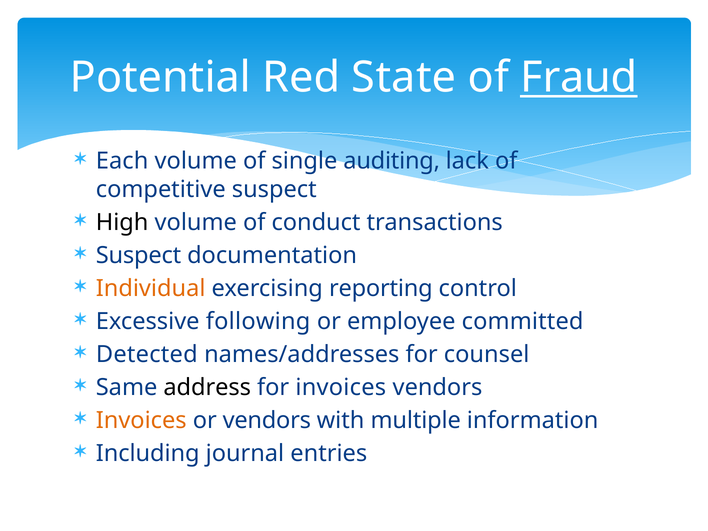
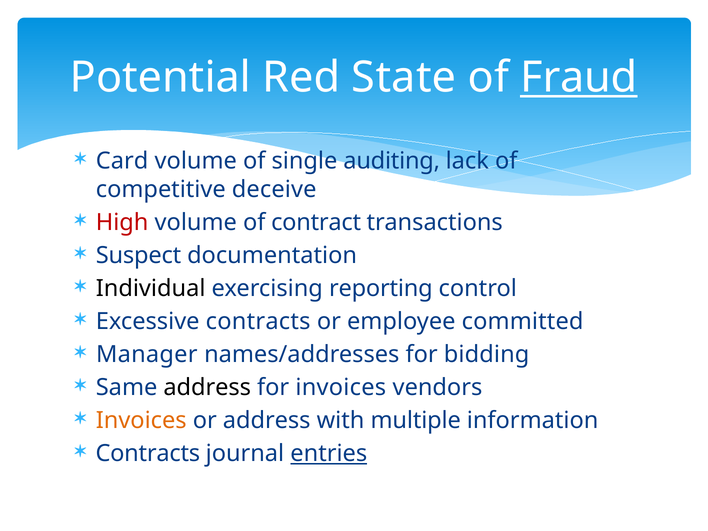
Each: Each -> Card (122, 161)
competitive suspect: suspect -> deceive (274, 189)
High colour: black -> red (122, 222)
conduct: conduct -> contract (316, 222)
Individual colour: orange -> black (151, 288)
Excessive following: following -> contracts (258, 321)
Detected: Detected -> Manager (147, 354)
counsel: counsel -> bidding (487, 354)
or vendors: vendors -> address (267, 420)
Including: Including -> Contracts (148, 454)
entries underline: none -> present (329, 454)
